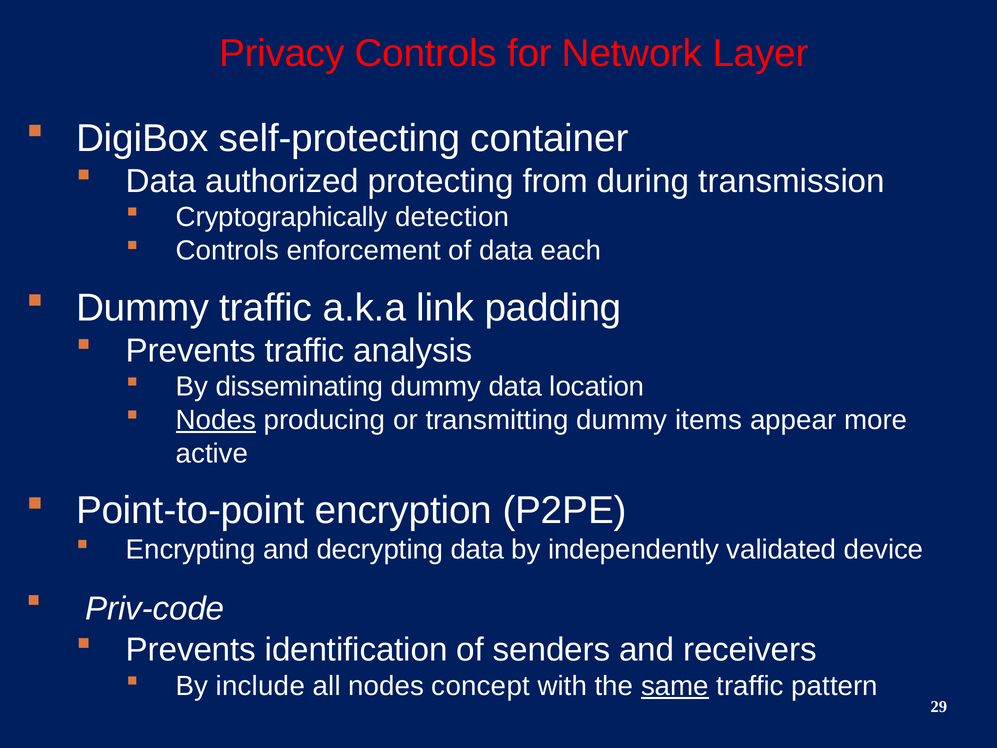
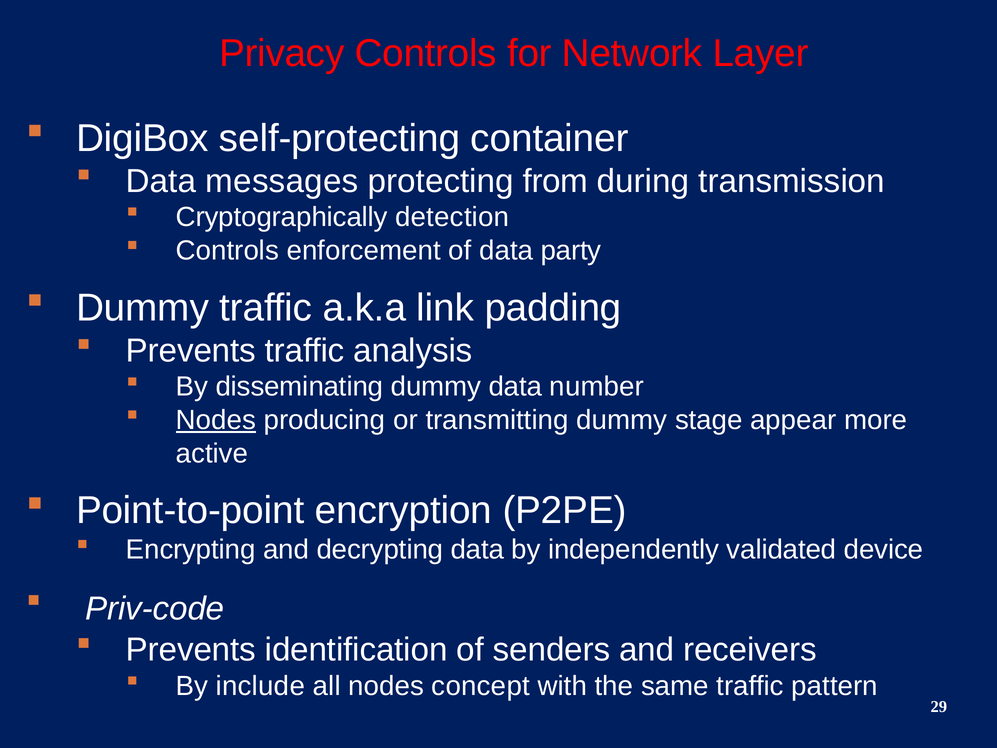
authorized: authorized -> messages (282, 181)
each: each -> party (571, 250)
location: location -> number (597, 387)
items: items -> stage (709, 420)
same underline: present -> none (675, 686)
